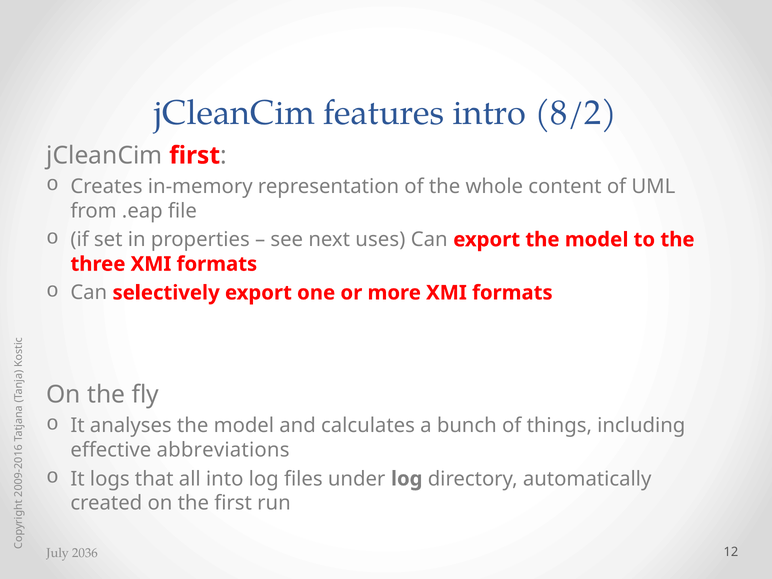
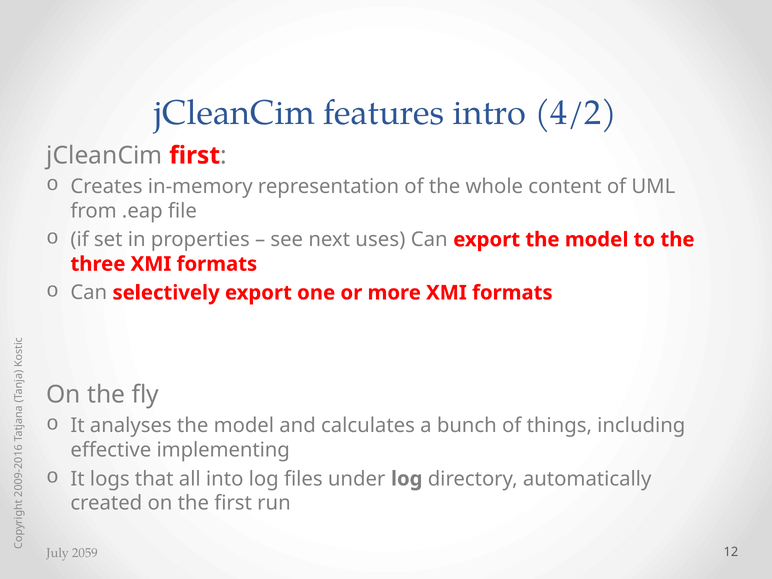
8/2: 8/2 -> 4/2 (576, 113)
abbreviations: abbreviations -> implementing (223, 450)
2036: 2036 -> 2059 (85, 553)
